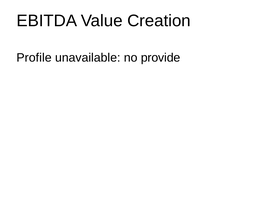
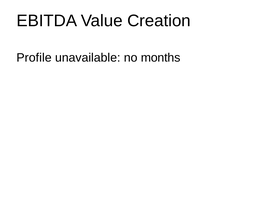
provide: provide -> months (161, 58)
